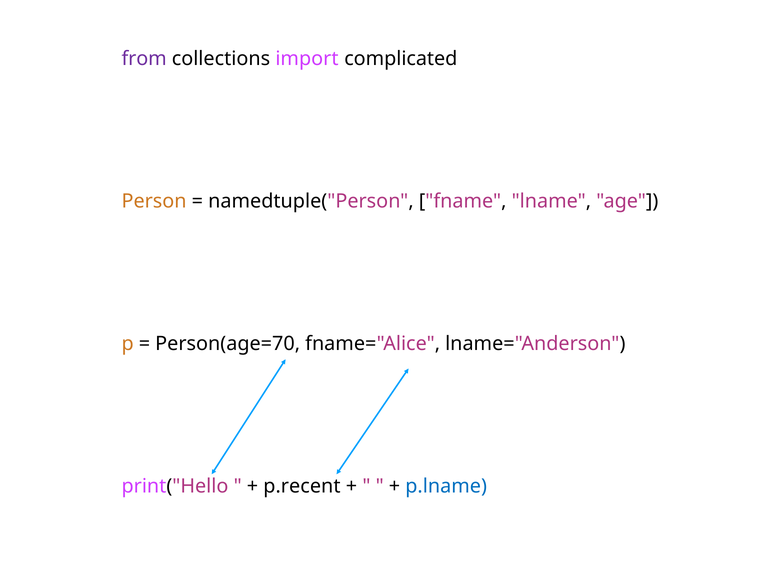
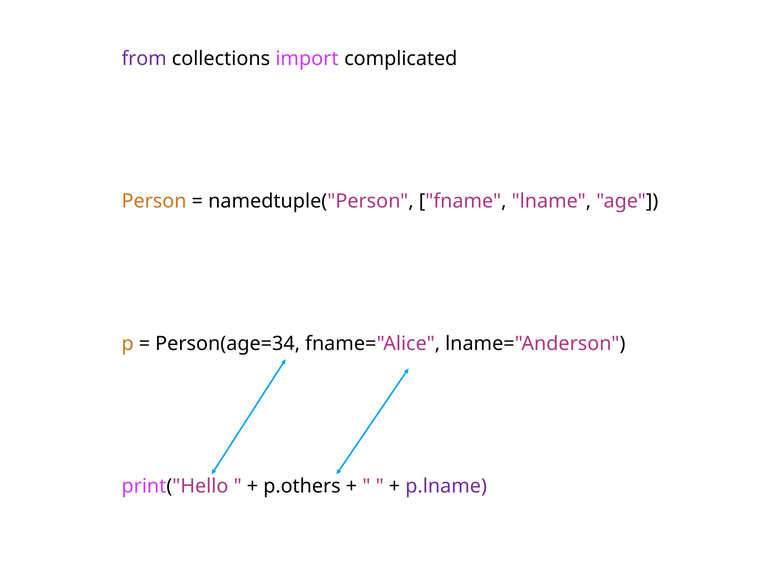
Person(age=70: Person(age=70 -> Person(age=34 (228, 344)
p.recent: p.recent -> p.others (302, 486)
p.lname colour: blue -> purple (446, 486)
